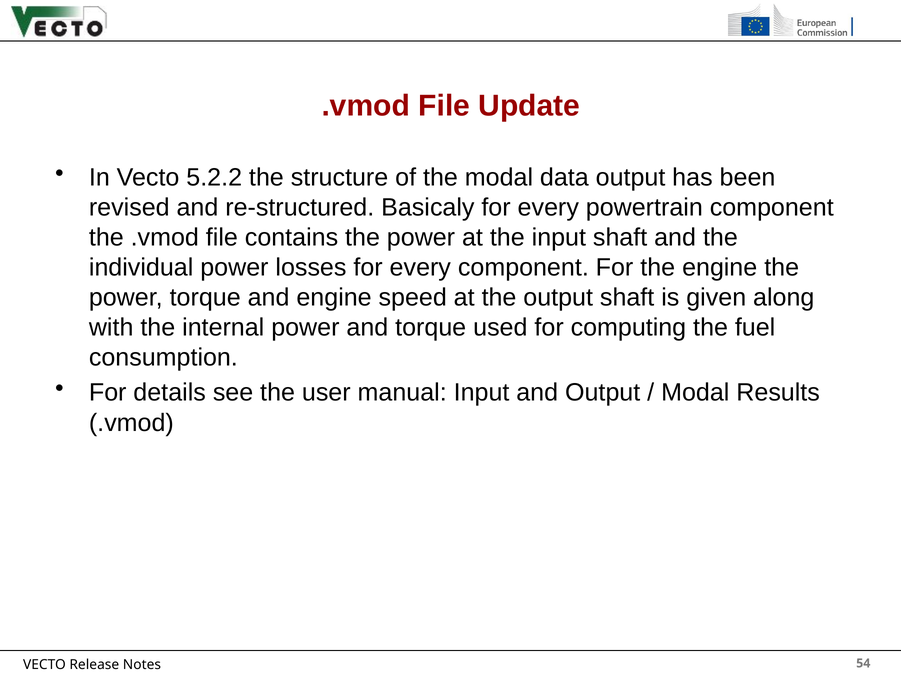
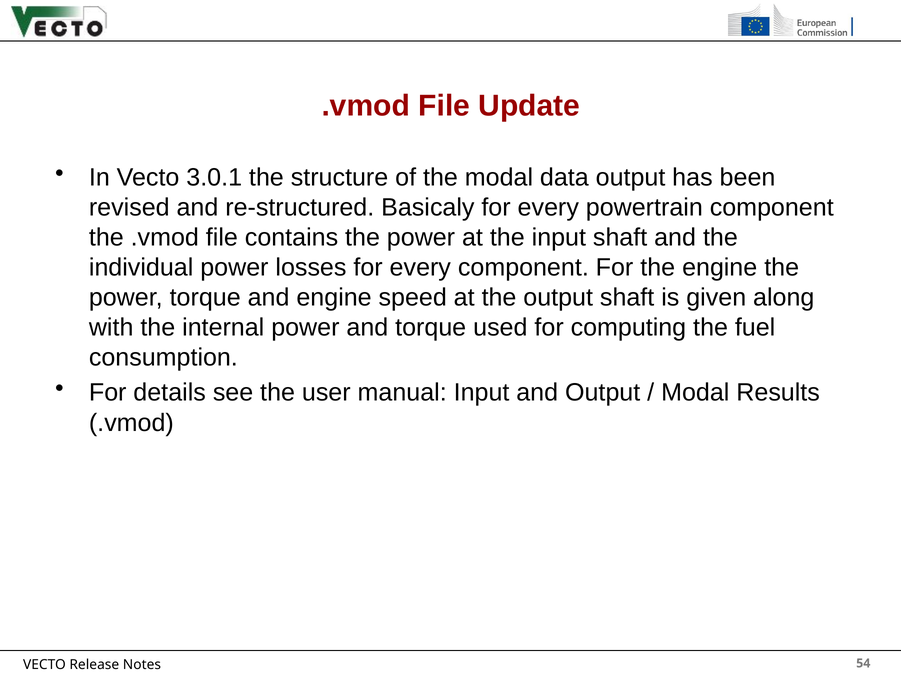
5.2.2: 5.2.2 -> 3.0.1 (214, 177)
